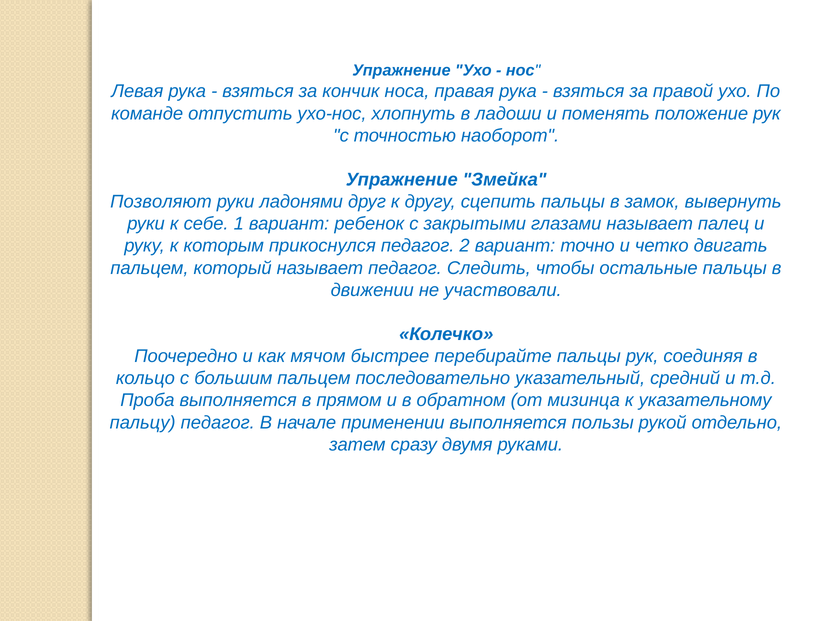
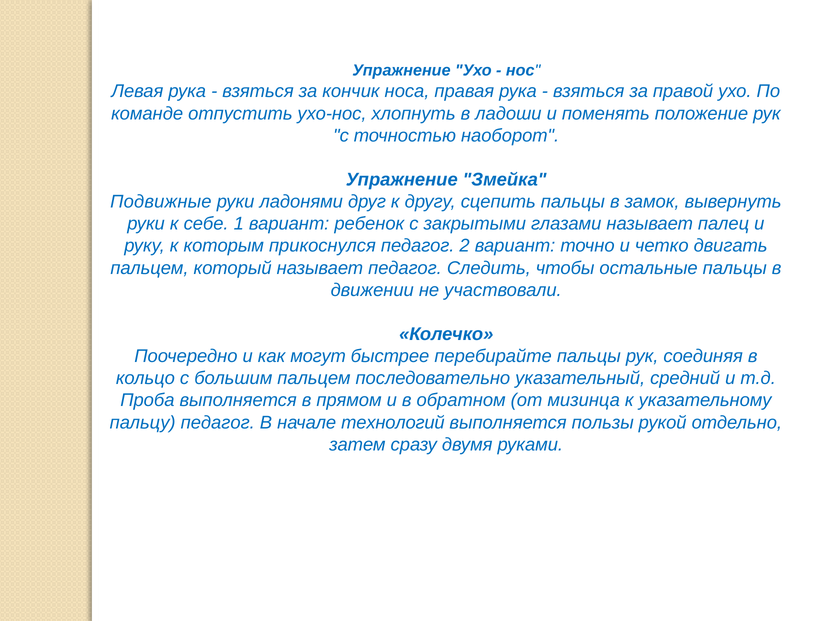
Позволяют: Позволяют -> Подвижные (161, 202)
мячом: мячом -> могут (318, 356)
применении: применении -> технологий (393, 422)
